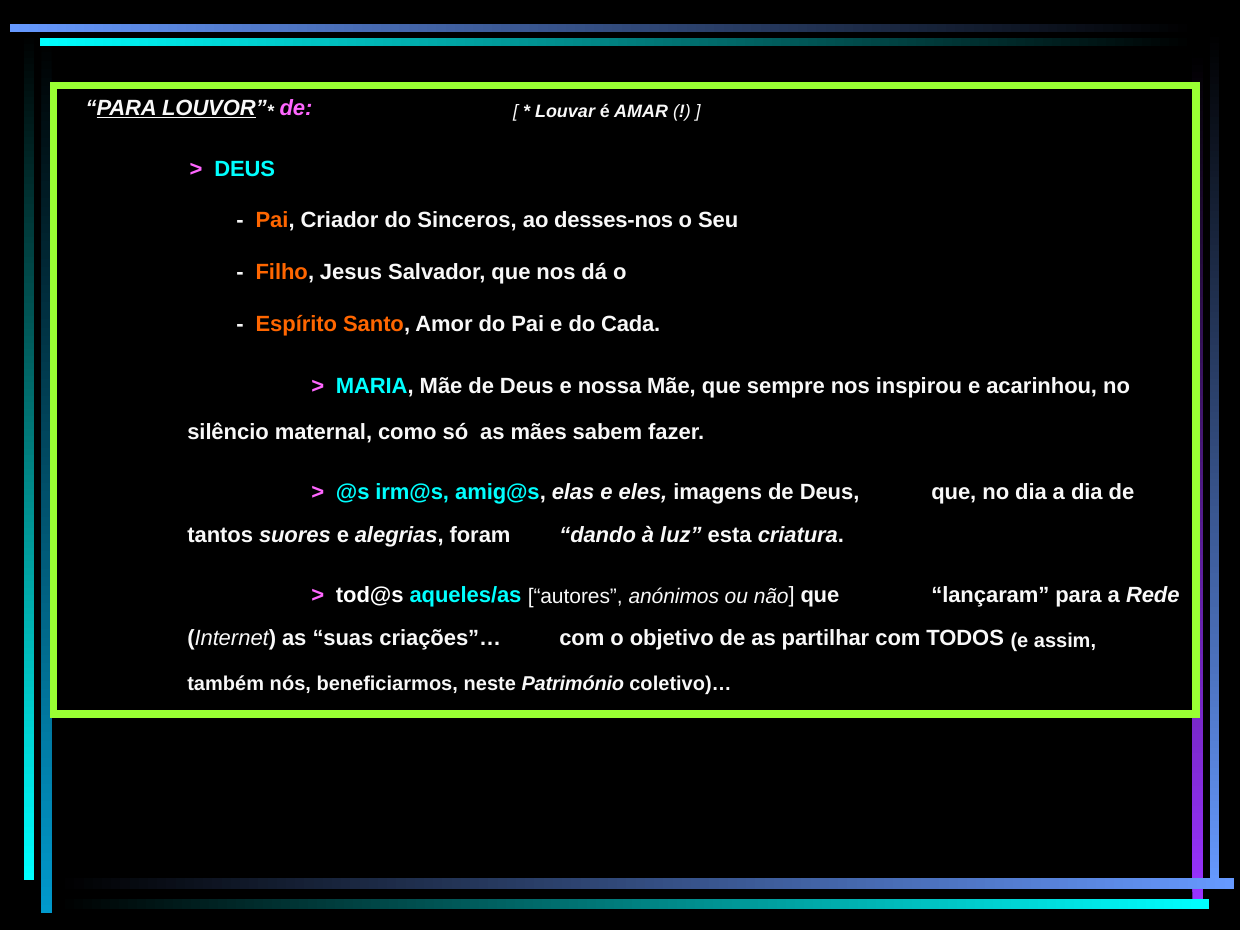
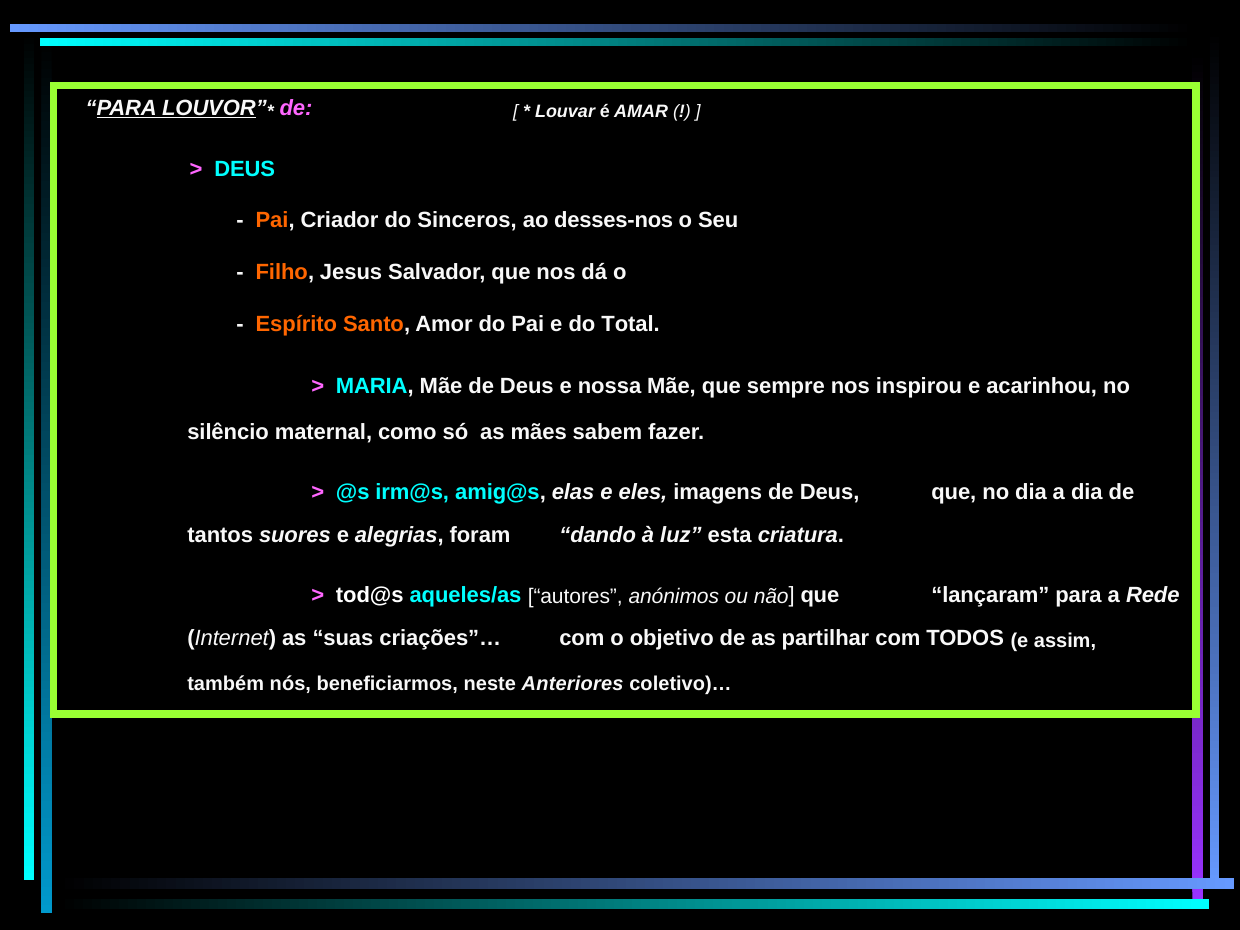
Cada: Cada -> Total (631, 324)
Património: Património -> Anteriores (573, 684)
